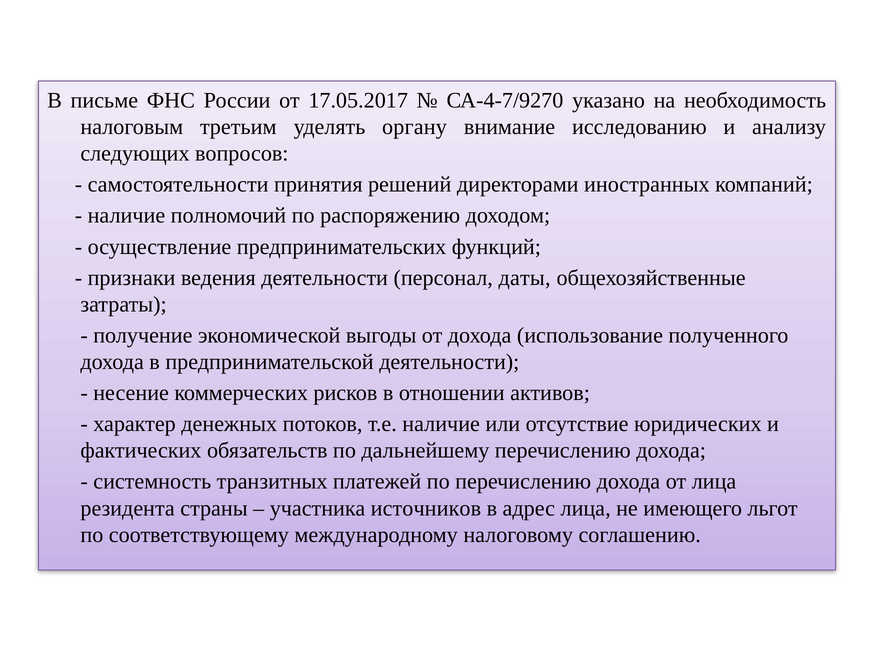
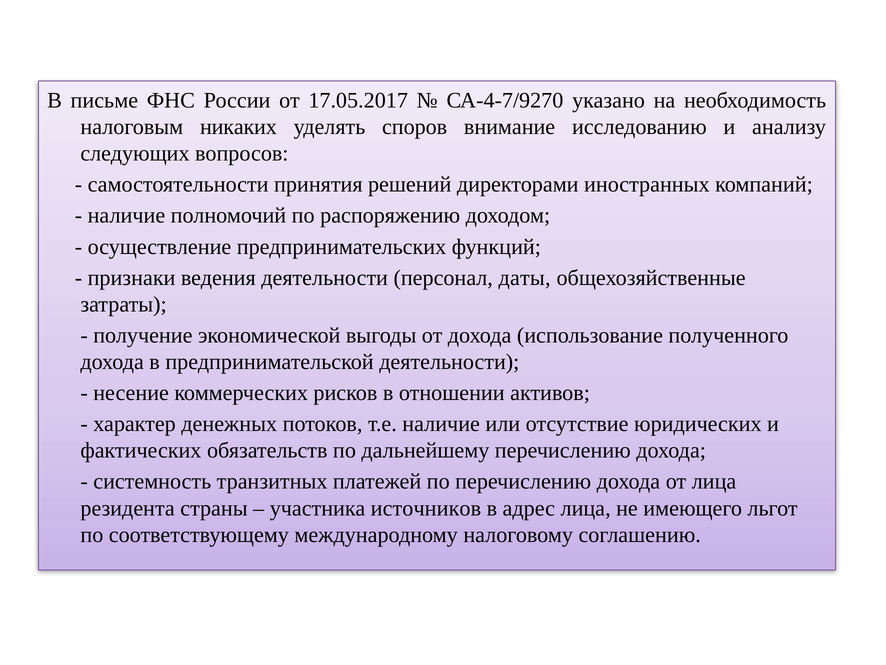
третьим: третьим -> никаких (238, 127)
органу: органу -> споров (415, 127)
